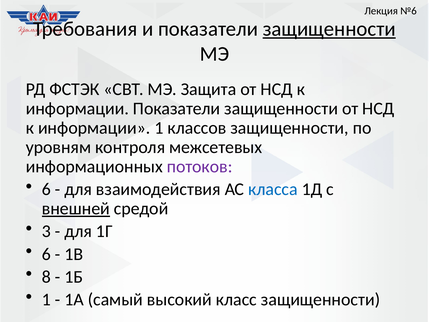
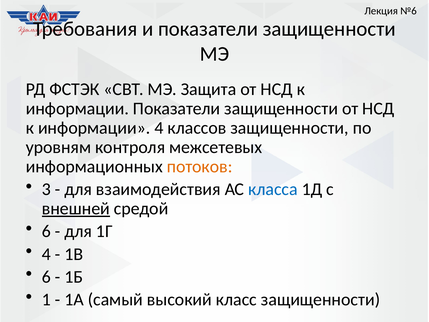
защищенности underline: present -> none (329, 29)
информации 1: 1 -> 4 (159, 128)
потоков colour: purple -> orange (200, 166)
6: 6 -> 3 (46, 189)
3: 3 -> 6 (46, 231)
6: 6 -> 4 (46, 254)
8: 8 -> 6 (46, 277)
